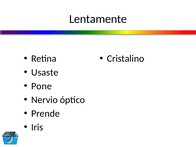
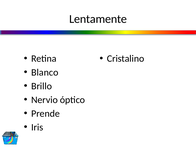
Usaste: Usaste -> Blanco (45, 72)
Pone: Pone -> Brillo (42, 86)
